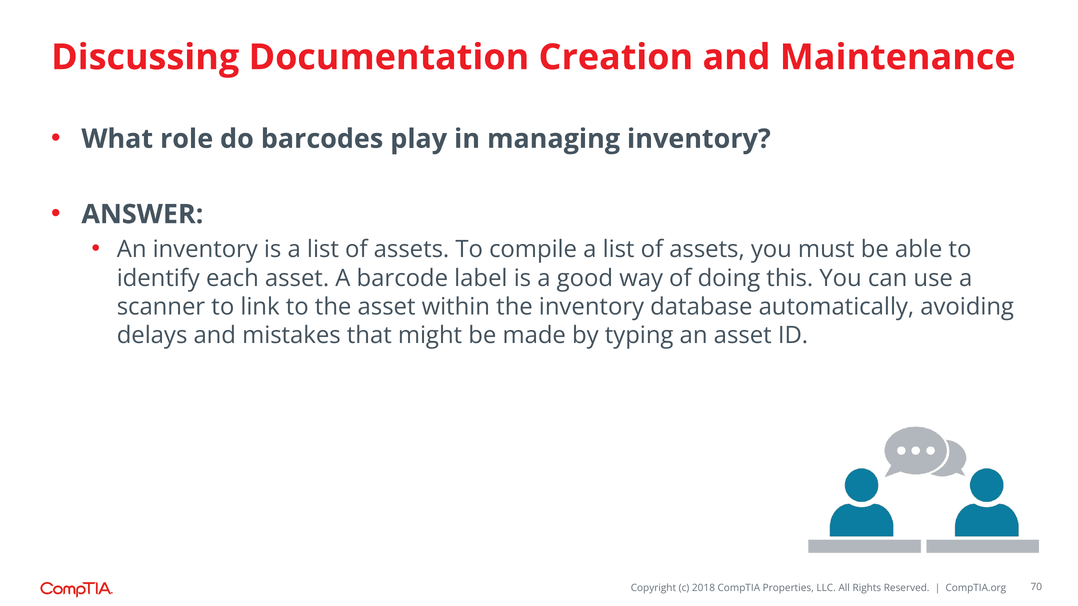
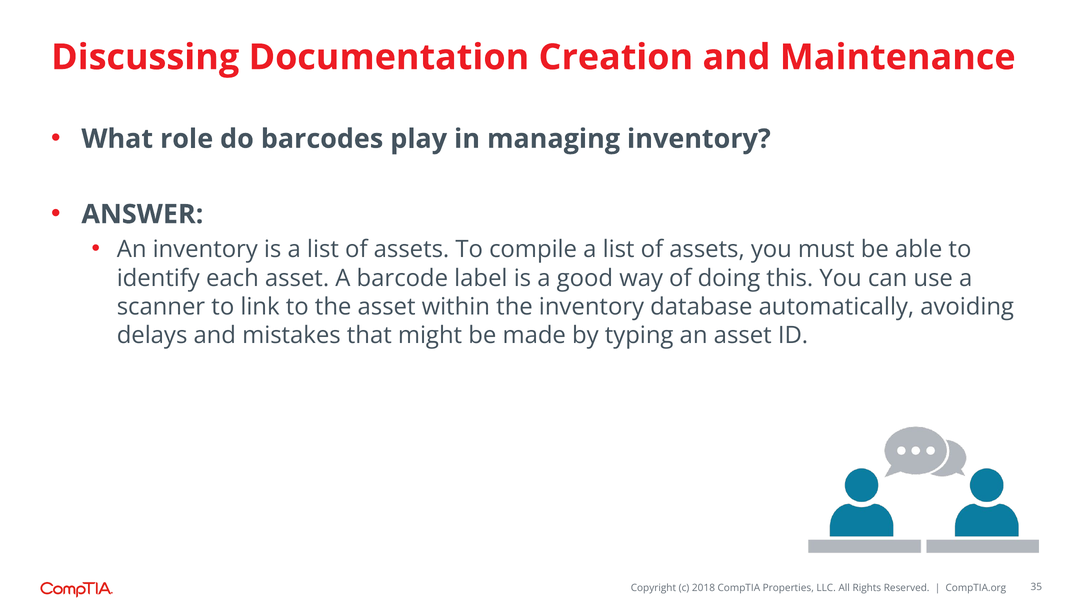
70: 70 -> 35 (1036, 587)
